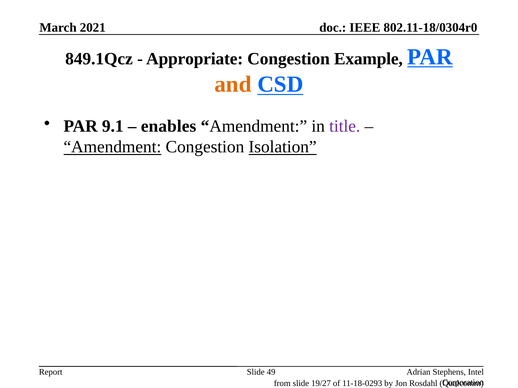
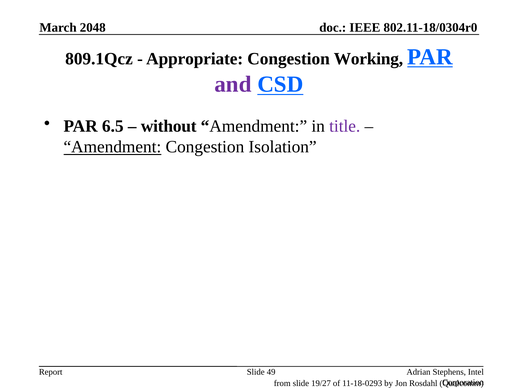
2021: 2021 -> 2048 (93, 28)
849.1Qcz: 849.1Qcz -> 809.1Qcz (99, 59)
Example: Example -> Working (368, 59)
and colour: orange -> purple (233, 84)
9.1: 9.1 -> 6.5 (113, 126)
enables: enables -> without (169, 126)
Isolation underline: present -> none (283, 147)
